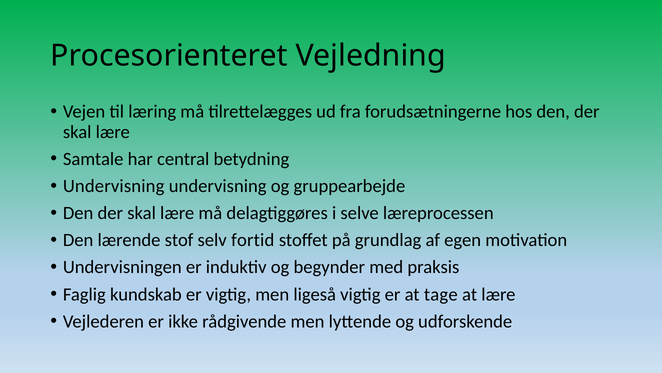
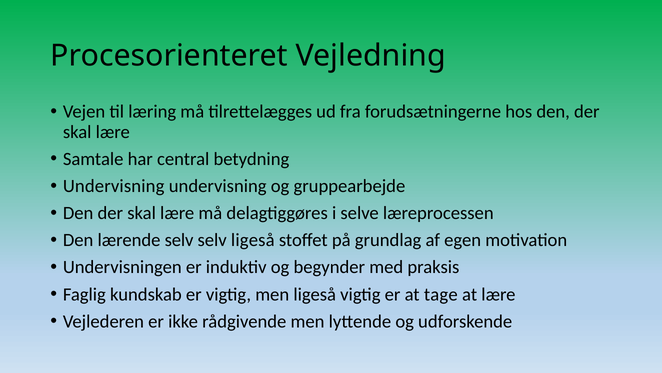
lærende stof: stof -> selv (179, 240)
selv fortid: fortid -> ligeså (253, 240)
